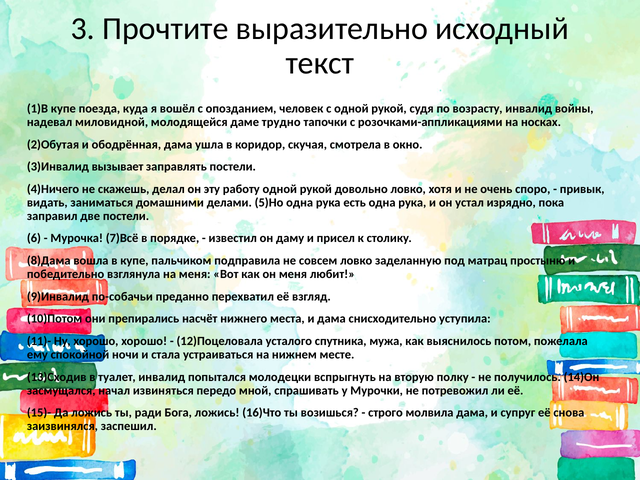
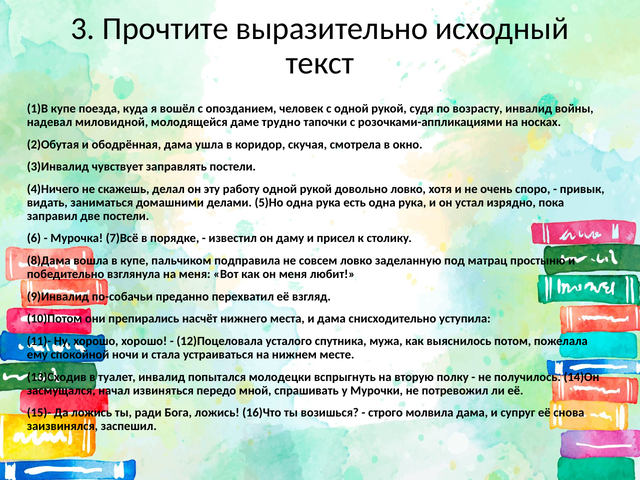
вызывает: вызывает -> чувствует (117, 167)
